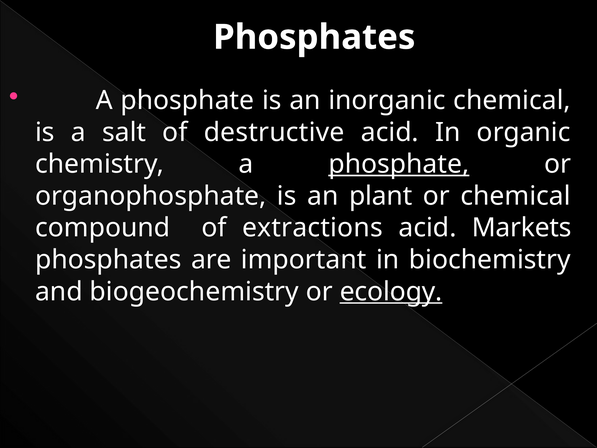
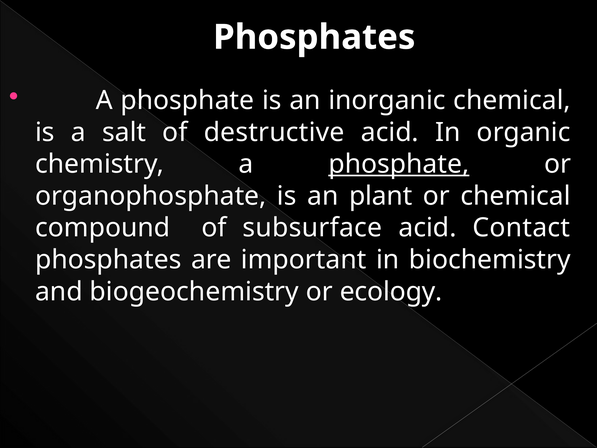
extractions: extractions -> subsurface (312, 228)
Markets: Markets -> Contact (521, 228)
ecology underline: present -> none (391, 291)
